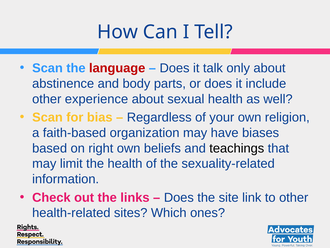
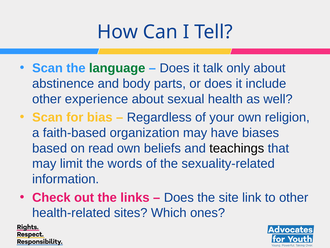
language colour: red -> green (117, 68)
right: right -> read (101, 148)
the health: health -> words (125, 163)
